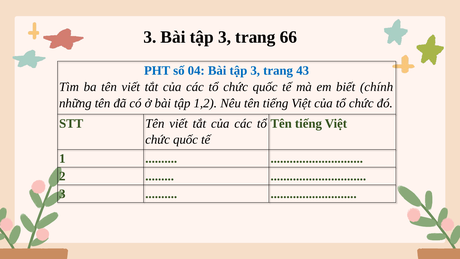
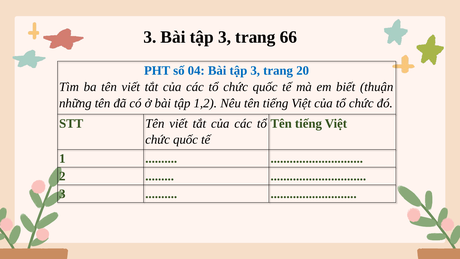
43: 43 -> 20 (303, 70)
chính: chính -> thuận (377, 87)
